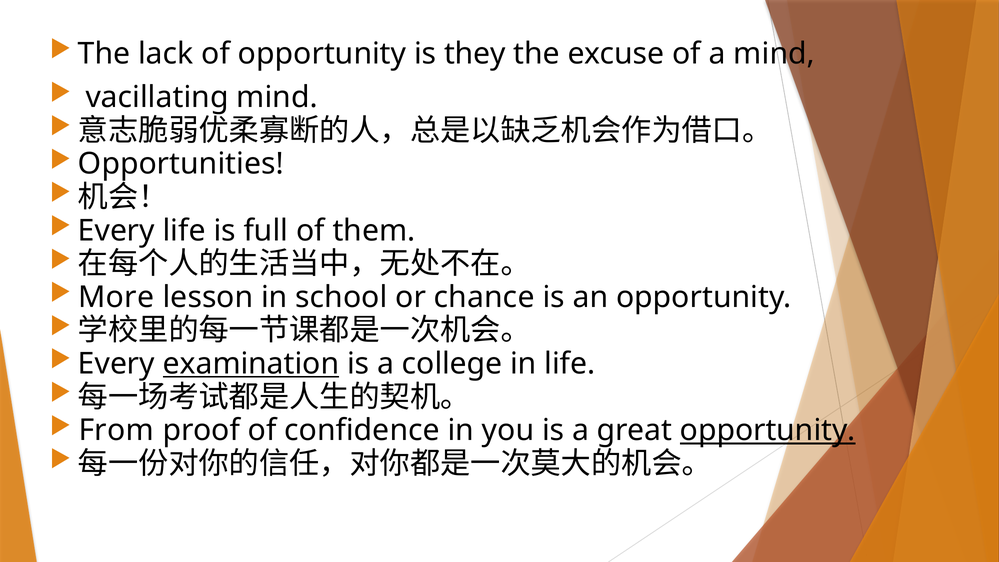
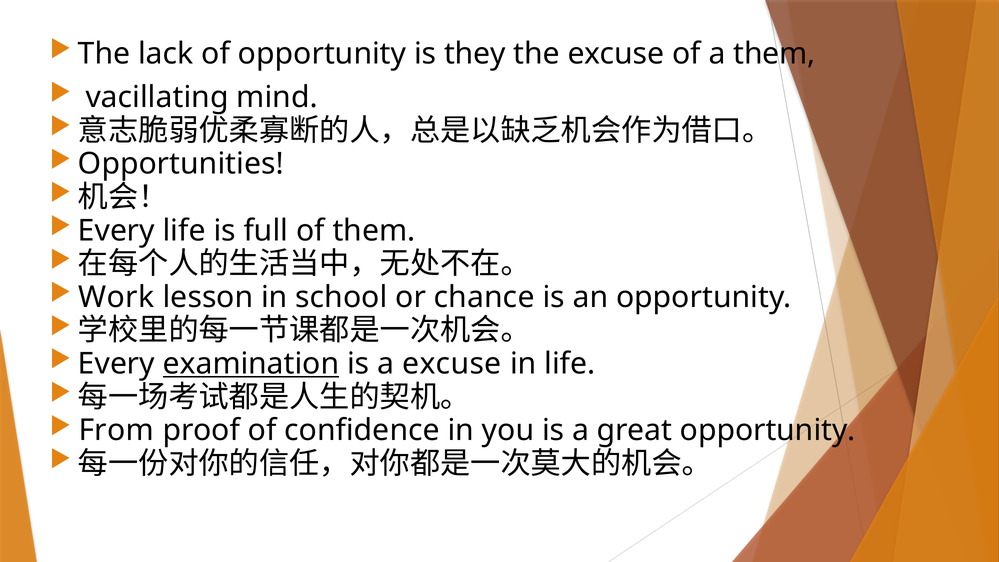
a mind: mind -> them (774, 54)
More: More -> Work (116, 297)
a college: college -> excuse (452, 364)
opportunity underline: present -> none (768, 430)
